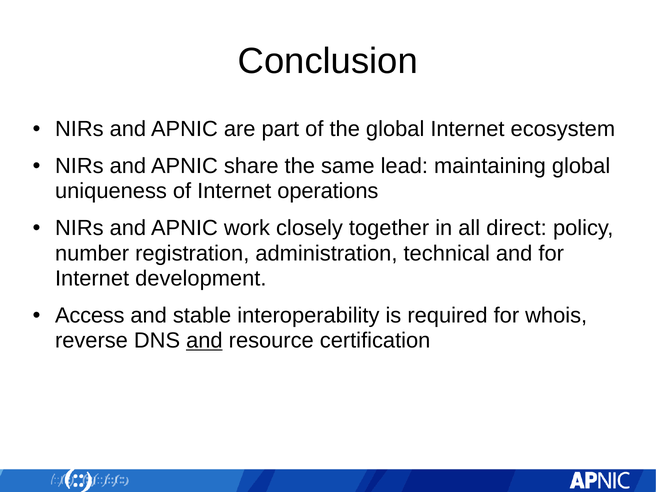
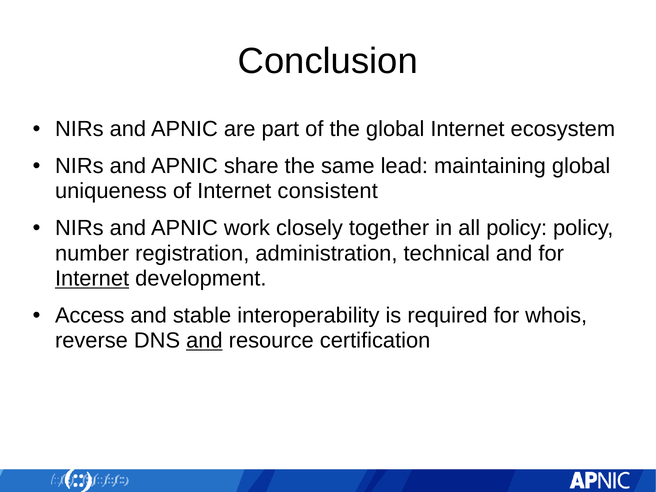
operations: operations -> consistent (328, 191)
all direct: direct -> policy (517, 228)
Internet underline: none -> present (92, 279)
